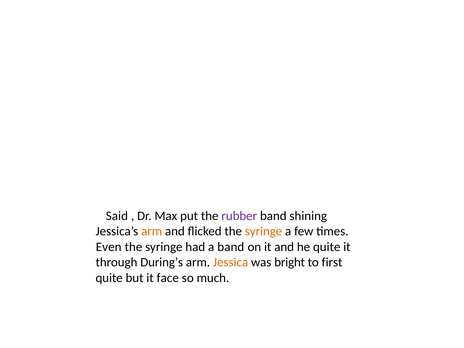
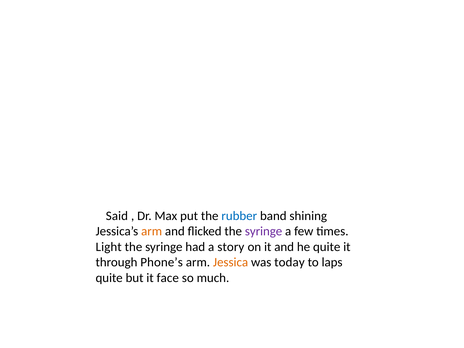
rubber colour: purple -> blue (239, 216)
syringe colour: orange -> purple (264, 231)
Even: Even -> Light (109, 247)
a band: band -> story (231, 247)
During’s: During’s -> Phone’s (162, 262)
bright: bright -> today (289, 262)
first: first -> laps (332, 262)
